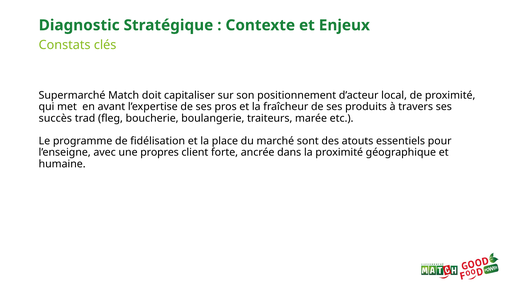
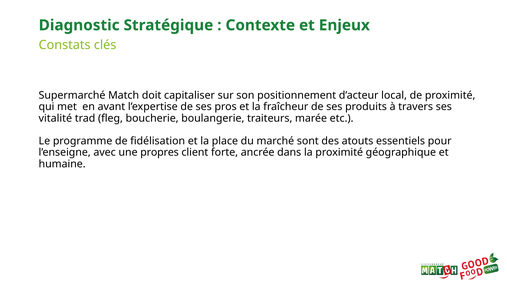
succès: succès -> vitalité (55, 118)
